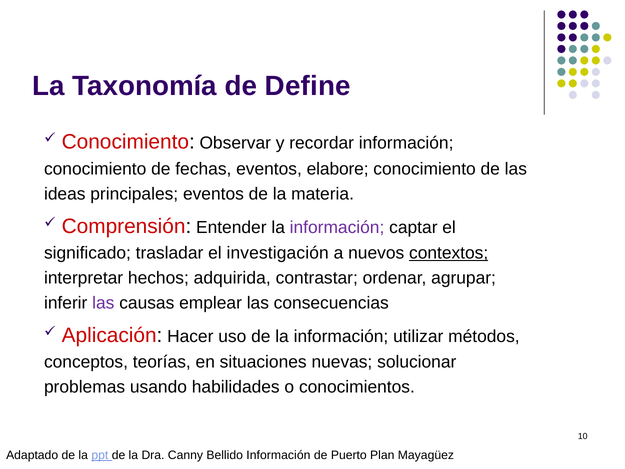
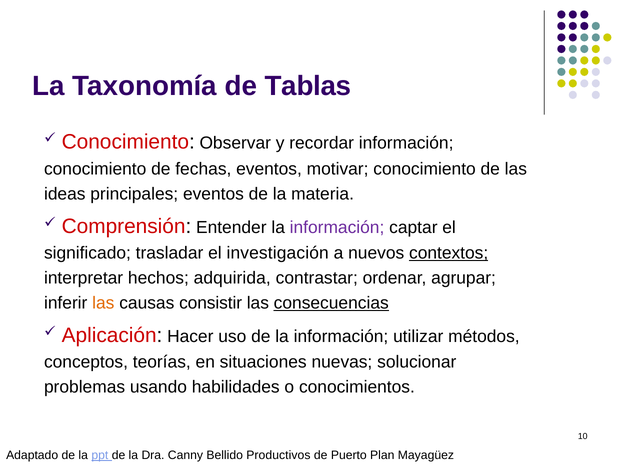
Define: Define -> Tablas (308, 86)
elabore: elabore -> motivar (338, 169)
las colour: purple -> orange (103, 303)
emplear: emplear -> consistir (211, 303)
consecuencias underline: none -> present (331, 303)
Bellido Información: Información -> Productivos (278, 455)
